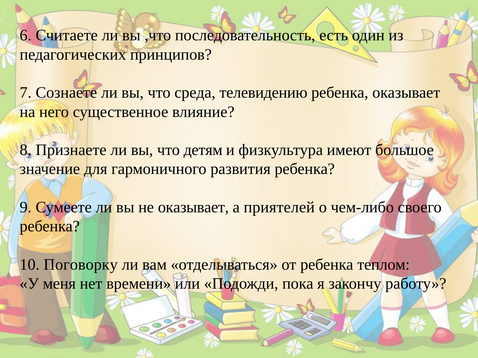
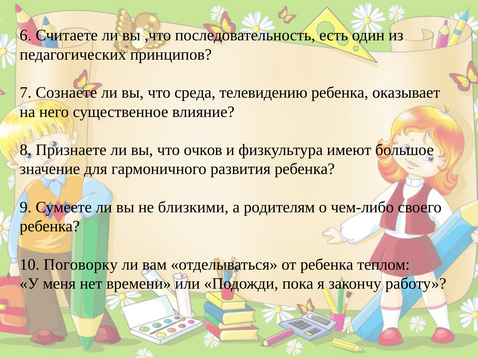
детям: детям -> очков (203, 150)
не оказывает: оказывает -> близкими (193, 208)
приятелей: приятелей -> родителям (279, 208)
